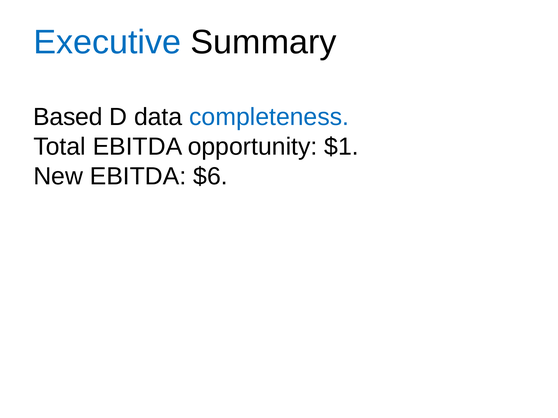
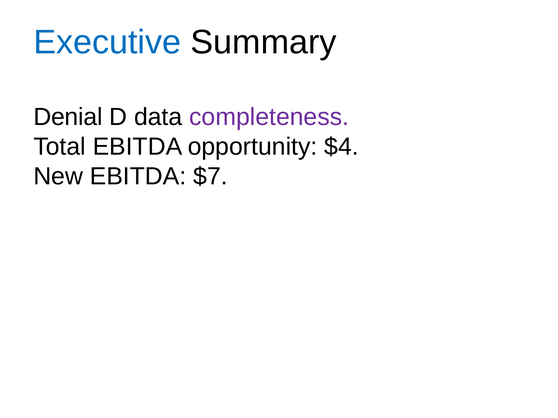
Based: Based -> Denial (68, 117)
completeness colour: blue -> purple (269, 117)
$1: $1 -> $4 (341, 147)
$6: $6 -> $7 (211, 177)
